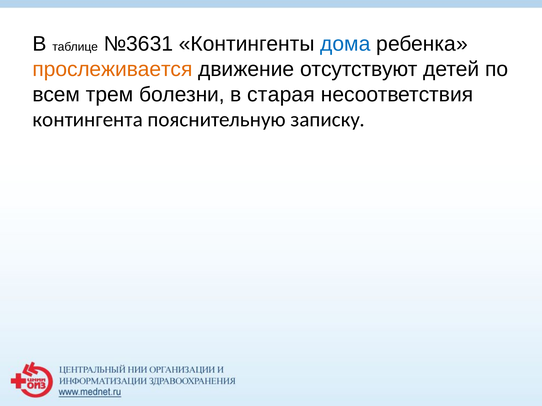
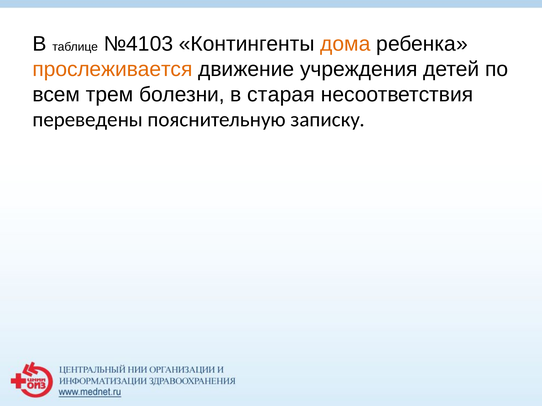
№3631: №3631 -> №4103 (138, 44)
дома colour: blue -> orange (345, 44)
отсутствуют: отсутствуют -> учреждения (359, 69)
контингента: контингента -> переведены (88, 120)
